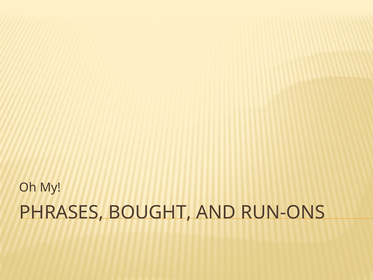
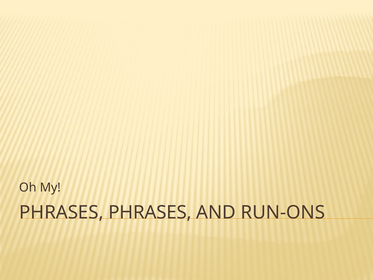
PHRASES BOUGHT: BOUGHT -> PHRASES (150, 212)
